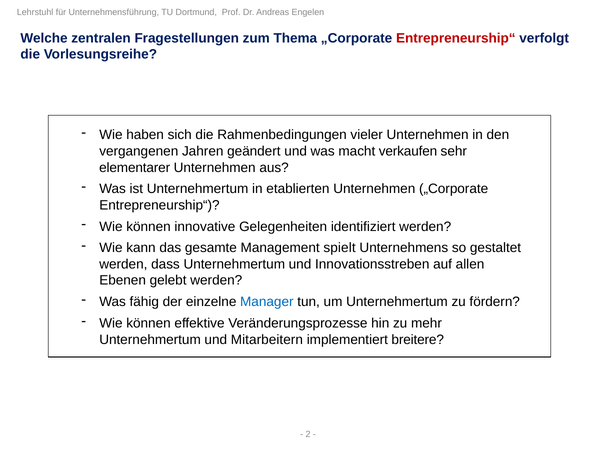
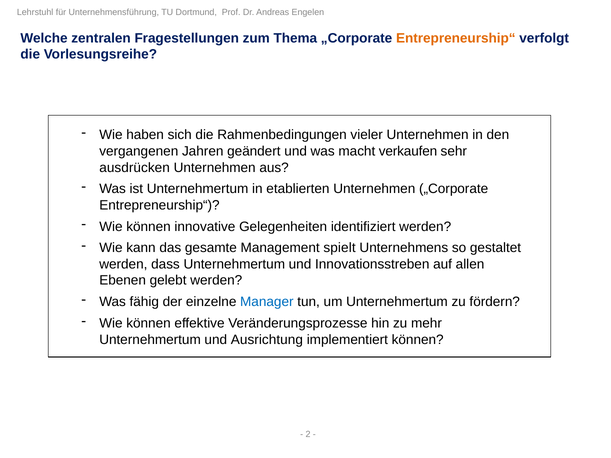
Entrepreneurship“ colour: red -> orange (456, 38)
elementarer: elementarer -> ausdrücken (135, 168)
Mitarbeitern: Mitarbeitern -> Ausrichtung (267, 340)
implementiert breitere: breitere -> können (418, 340)
